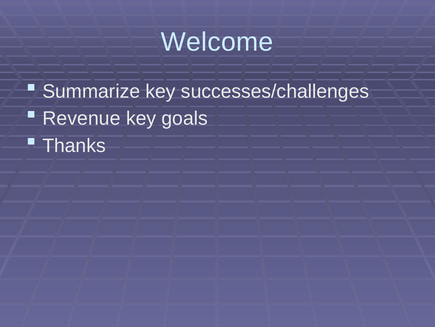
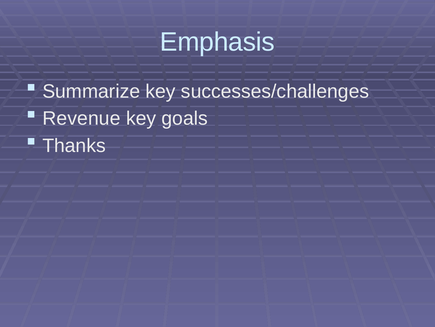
Welcome: Welcome -> Emphasis (217, 42)
